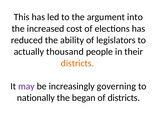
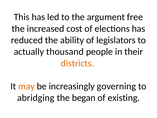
into: into -> free (135, 17)
may colour: purple -> orange (26, 86)
nationally: nationally -> abridging (36, 98)
of districts: districts -> existing (124, 98)
